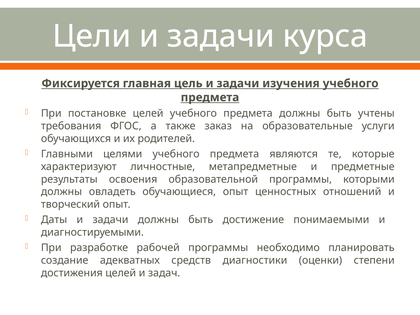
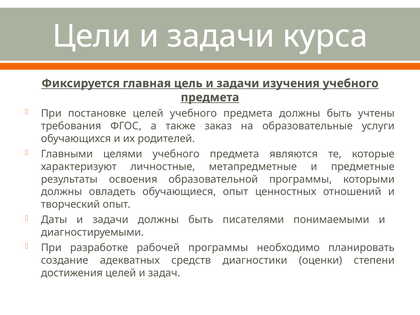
достижение: достижение -> писателями (253, 220)
